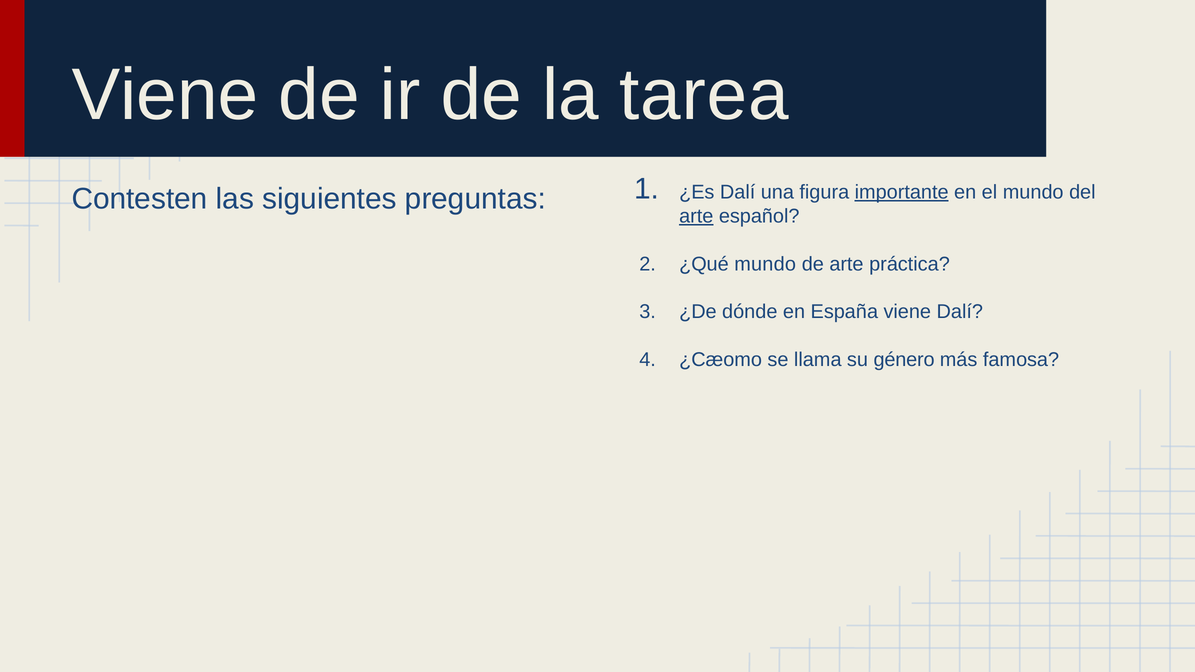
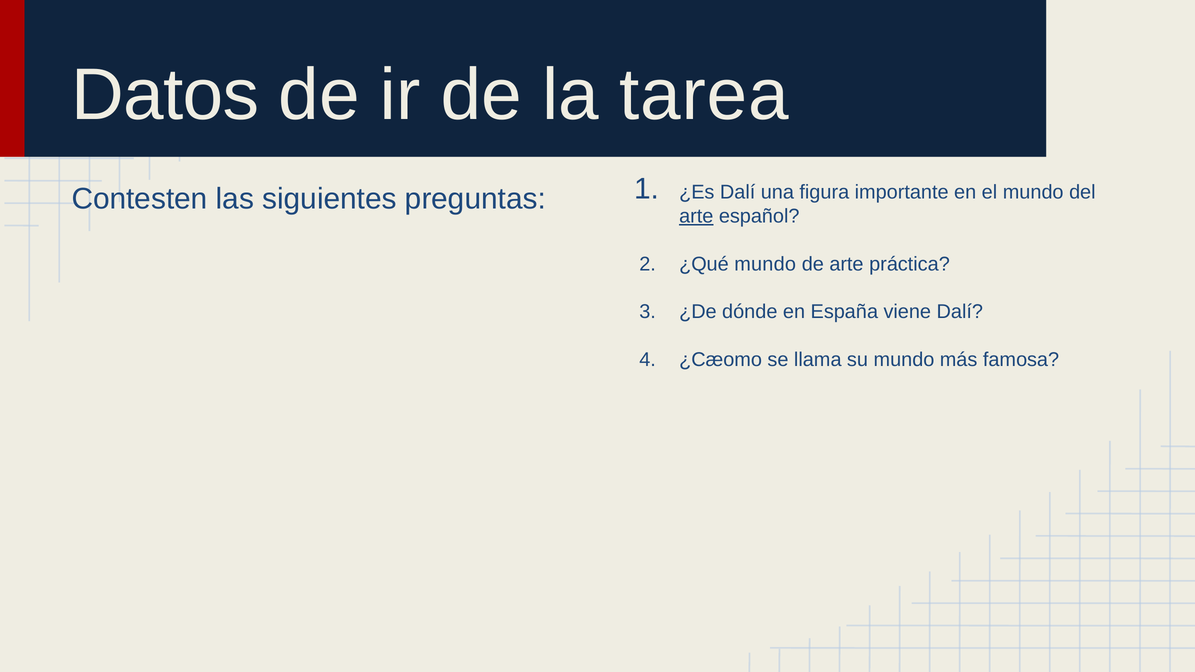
Viene: Viene -> Datos (165, 95)
importante underline: present -> none (902, 192)
su género: género -> mundo (904, 360)
